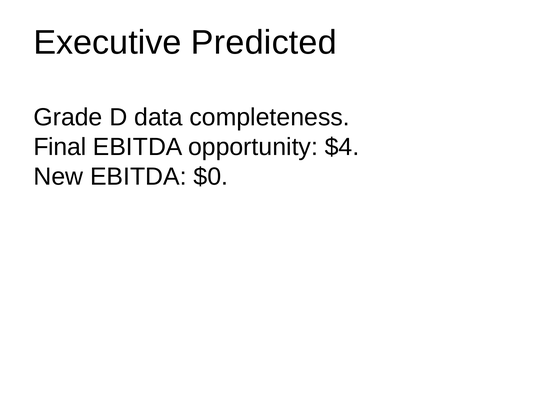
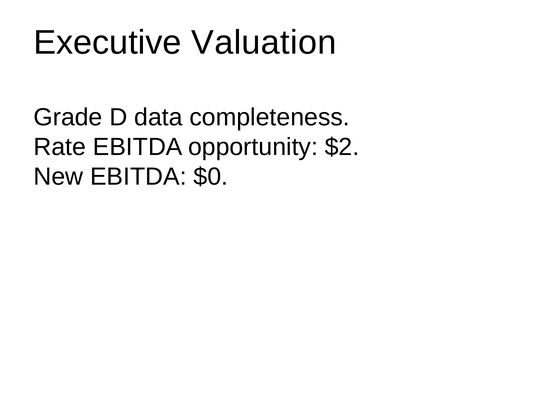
Predicted: Predicted -> Valuation (264, 42)
Final: Final -> Rate (60, 147)
$4: $4 -> $2 (342, 147)
